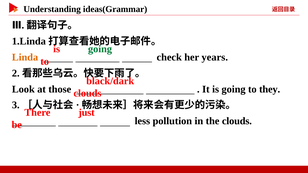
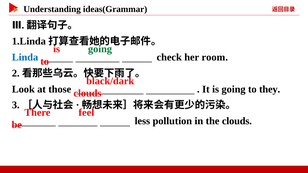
Linda colour: orange -> blue (25, 57)
years: years -> room (215, 57)
just: just -> feel (86, 113)
